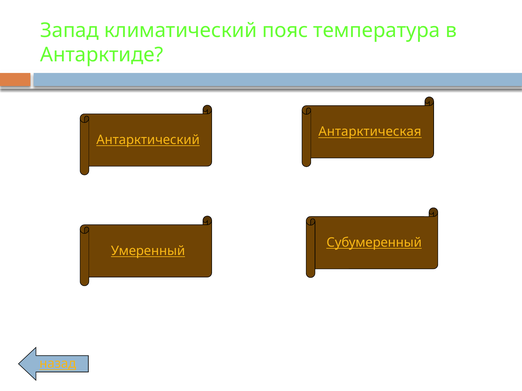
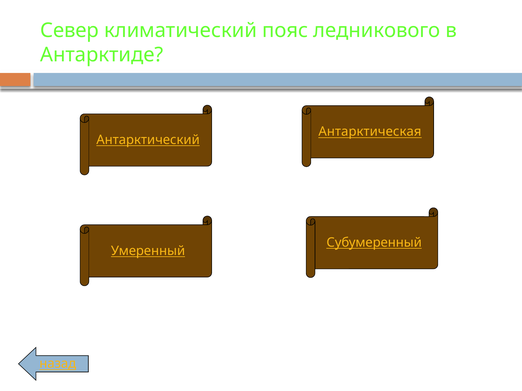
Запад: Запад -> Север (70, 31)
температура: температура -> ледникового (377, 31)
